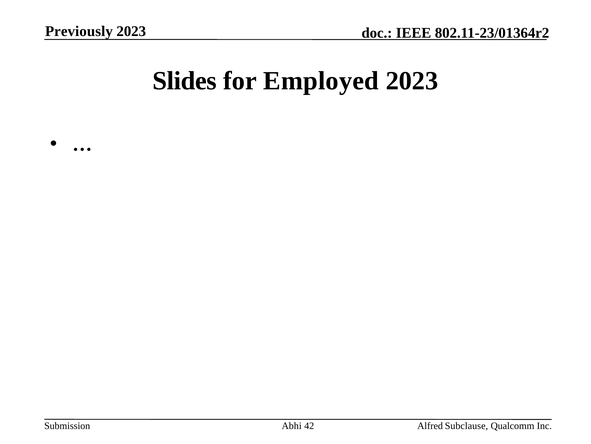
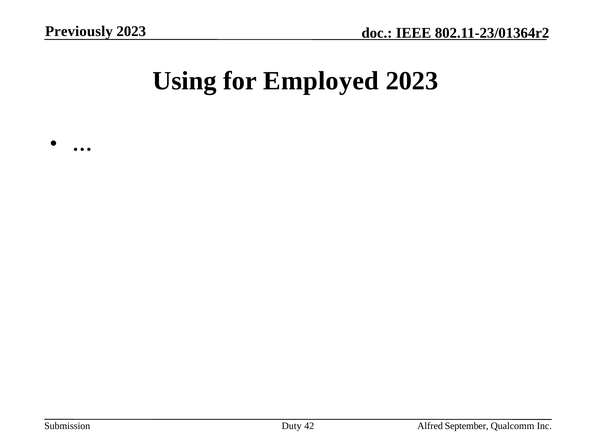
Slides: Slides -> Using (185, 81)
Abhi: Abhi -> Duty (292, 425)
Subclause: Subclause -> September (467, 425)
